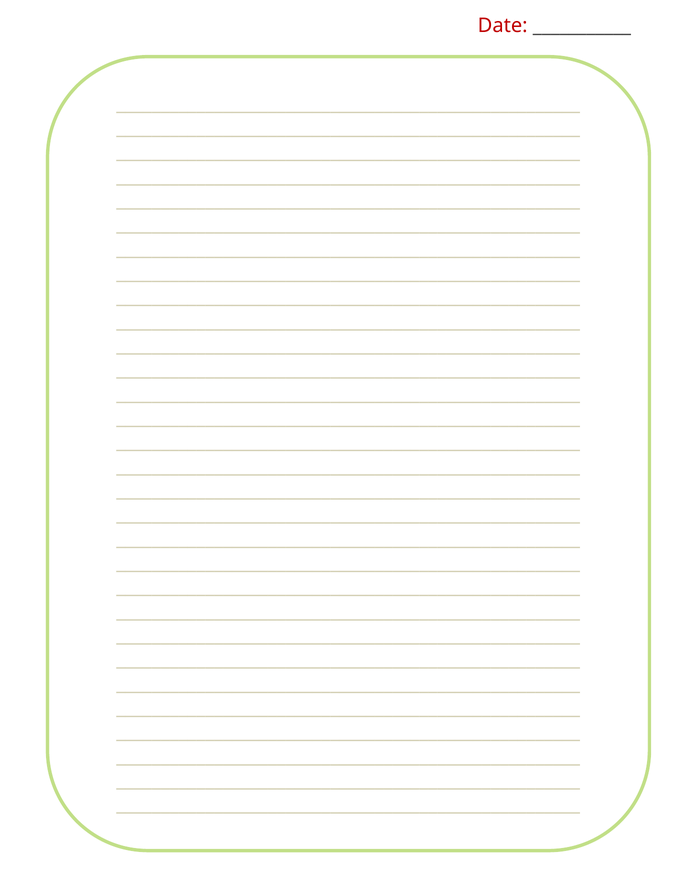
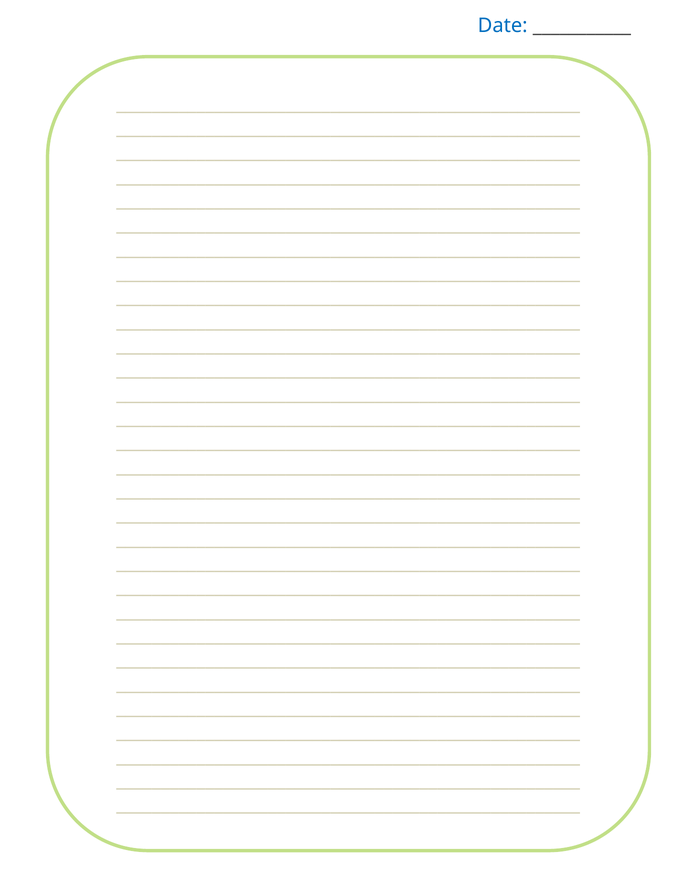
Date colour: red -> blue (503, 25)
